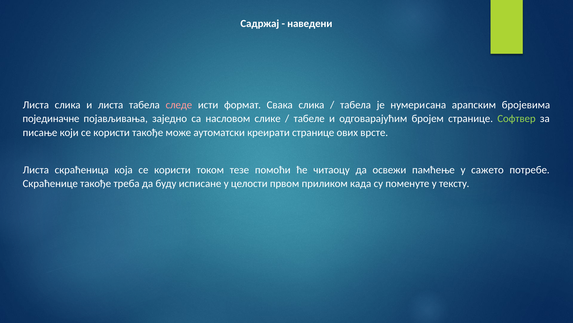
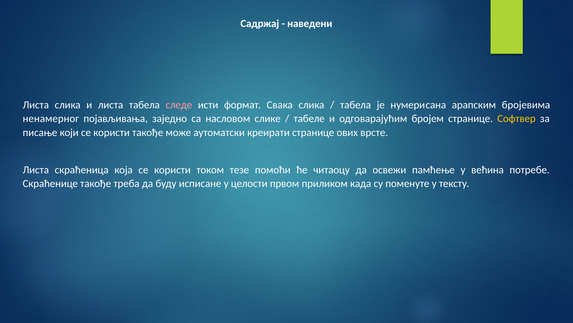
појединачне: појединачне -> ненамерног (51, 119)
Софтвер colour: light green -> yellow (516, 119)
сажето: сажето -> већина (488, 169)
